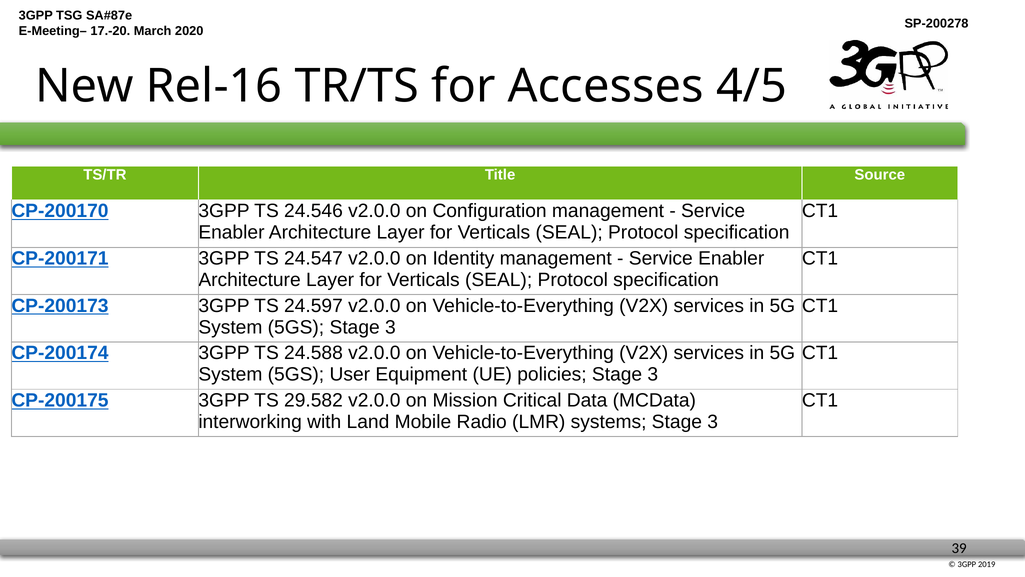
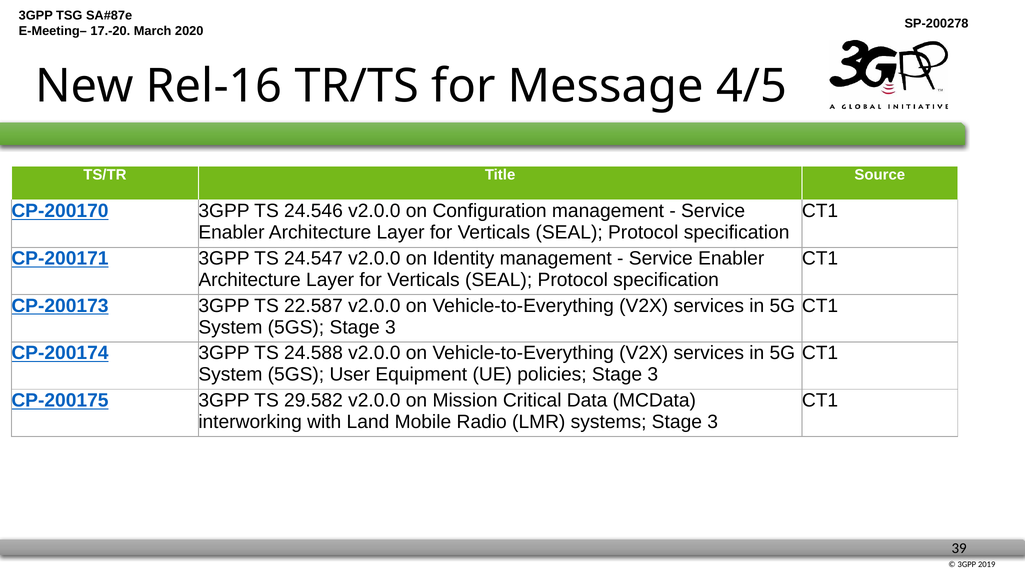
Accesses: Accesses -> Message (606, 86)
24.597: 24.597 -> 22.587 (313, 305)
